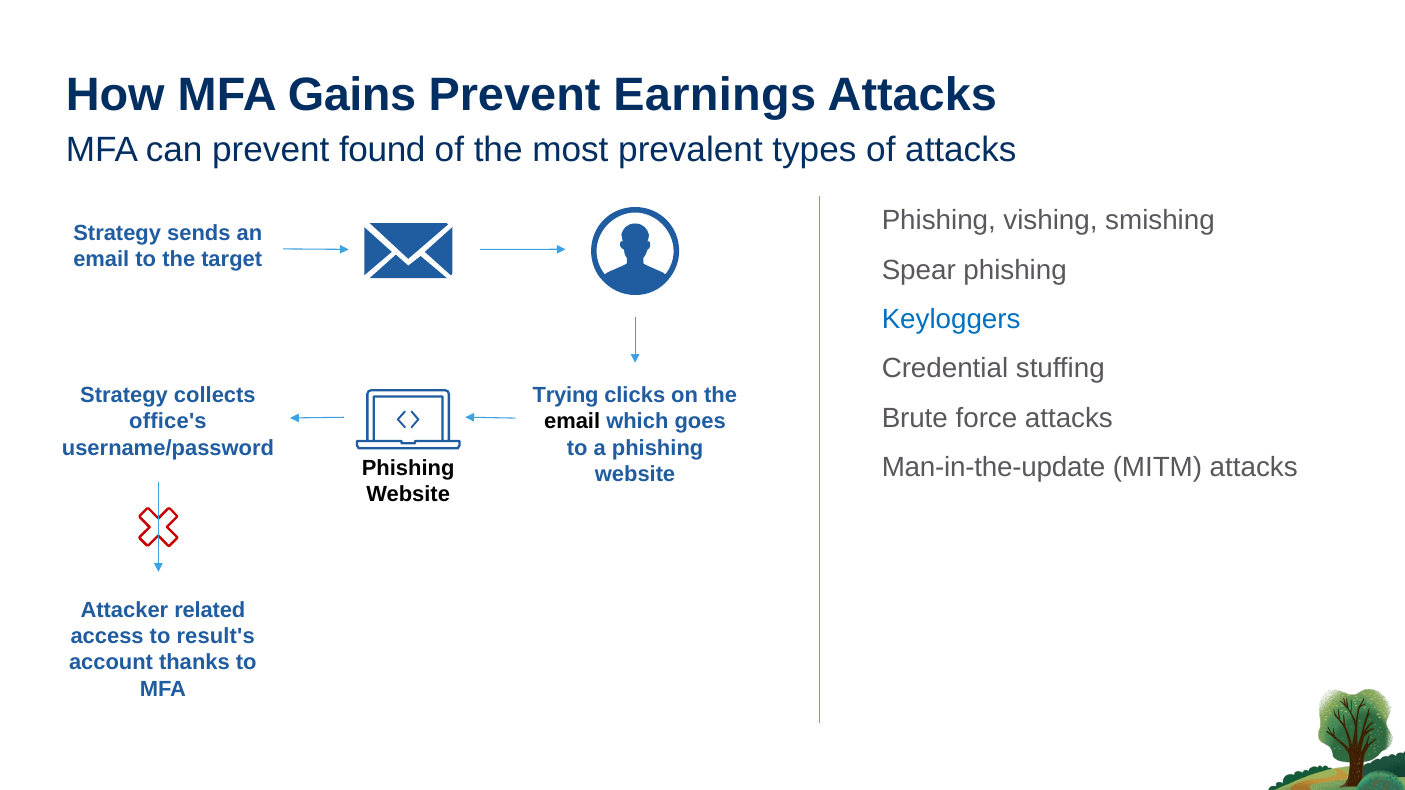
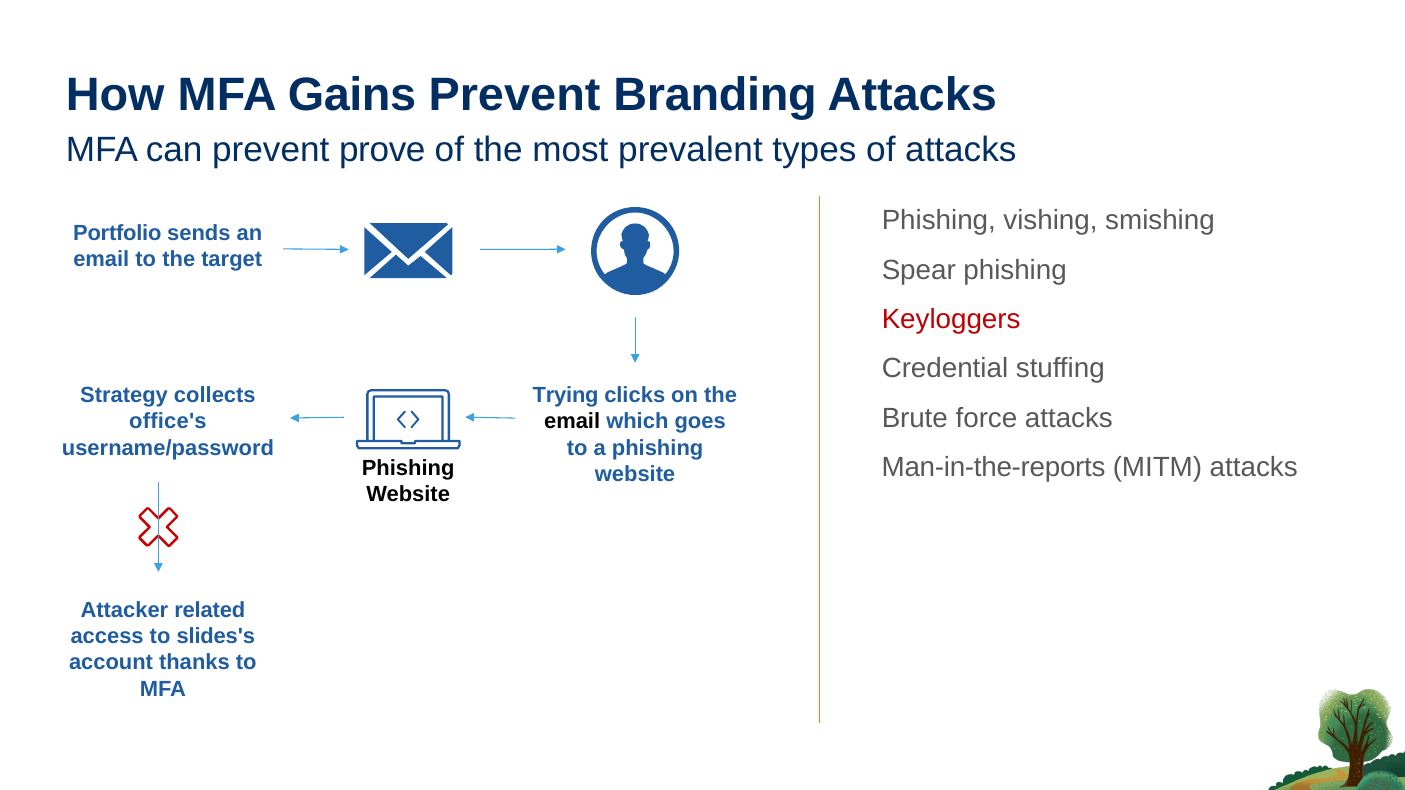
Earnings: Earnings -> Branding (715, 95)
found: found -> prove (382, 150)
Strategy: Strategy -> Portfolio (117, 234)
Keyloggers colour: blue -> red (951, 320)
Man-in-the-update: Man-in-the-update -> Man-in-the-reports (994, 468)
result's: result's -> slides's (216, 637)
